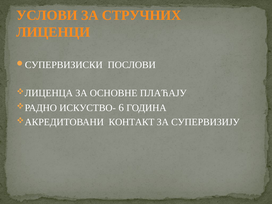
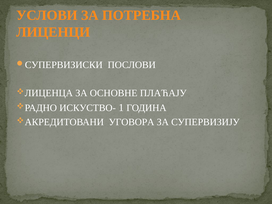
СТРУЧНИХ: СТРУЧНИХ -> ПОТРЕБНА (141, 15)
6: 6 -> 1 (121, 108)
КОНТАКТ: КОНТАКТ -> УГОВОРА (132, 122)
